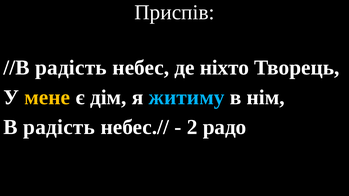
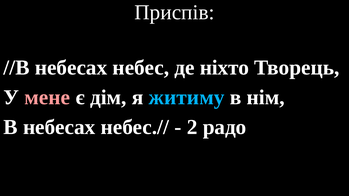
//В радість: радість -> небесах (71, 68)
мене colour: yellow -> pink (47, 98)
В радість: радість -> небесах (59, 127)
